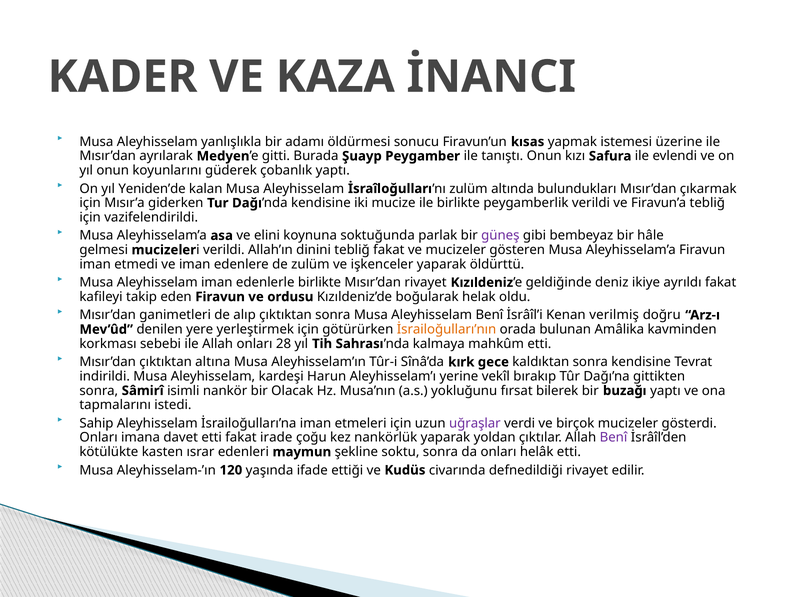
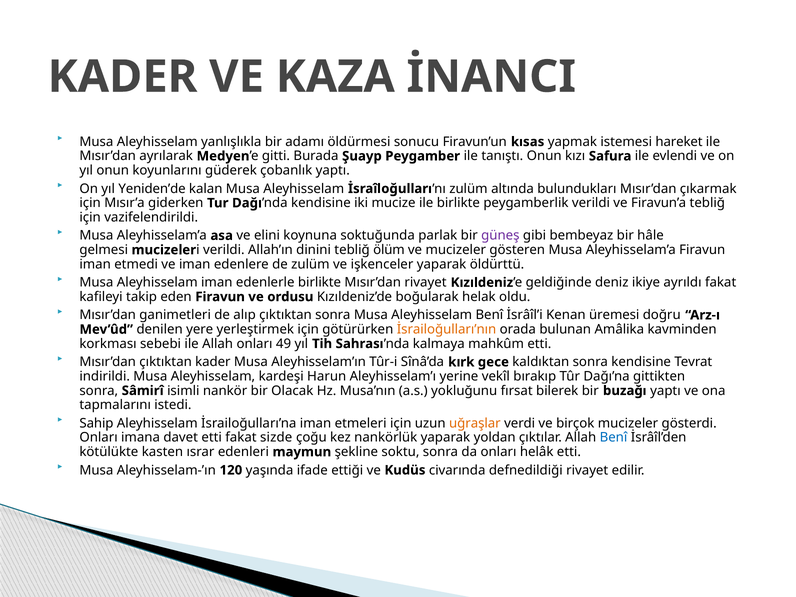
üzerine: üzerine -> hareket (679, 142)
tebliğ fakat: fakat -> ölüm (389, 250)
verilmiş: verilmiş -> üremesi (614, 315)
28: 28 -> 49 (284, 344)
çıktıktan altına: altına -> kader (213, 362)
uğraşlar colour: purple -> orange (475, 423)
irade: irade -> sizde (276, 438)
Benî colour: purple -> blue (613, 438)
